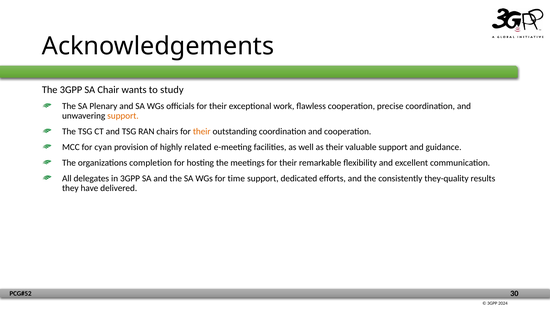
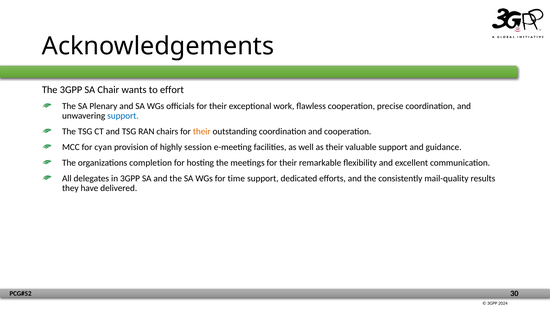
study: study -> effort (172, 90)
support colour: orange -> blue (123, 116)
related: related -> session (198, 147)
they-quality: they-quality -> mail-quality (446, 179)
